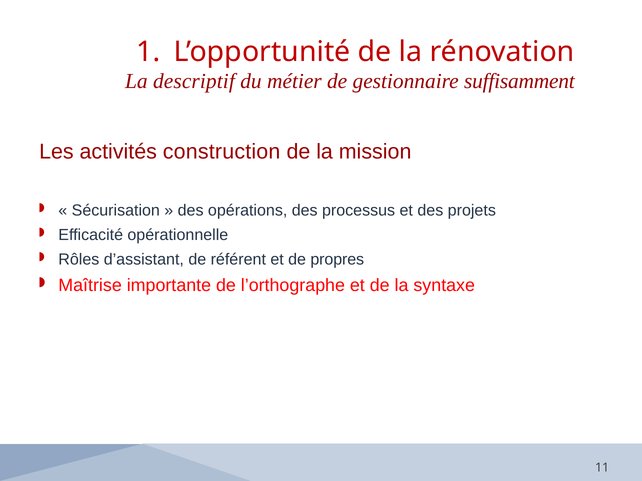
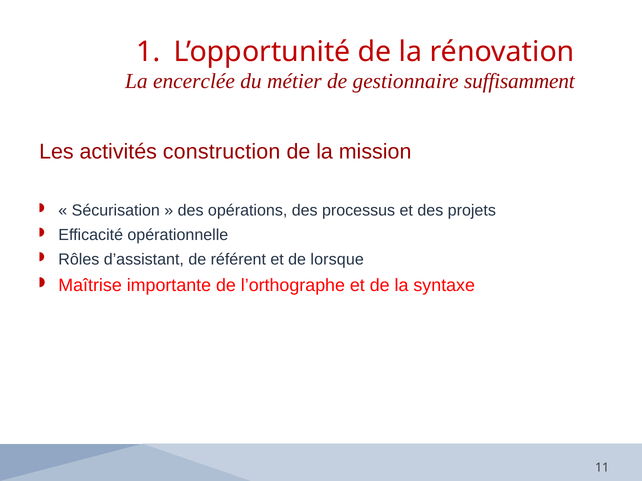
descriptif: descriptif -> encerclée (194, 81)
propres: propres -> lorsque (337, 260)
